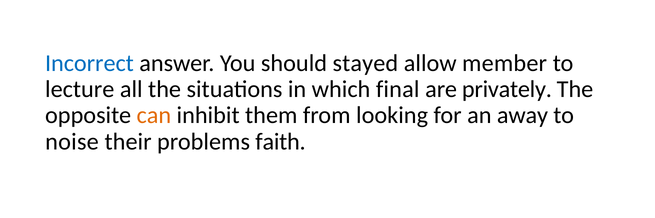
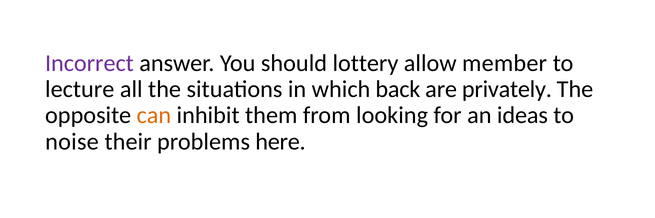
Incorrect colour: blue -> purple (89, 63)
stayed: stayed -> lottery (365, 63)
final: final -> back (398, 89)
away: away -> ideas (522, 116)
faith: faith -> here (281, 142)
